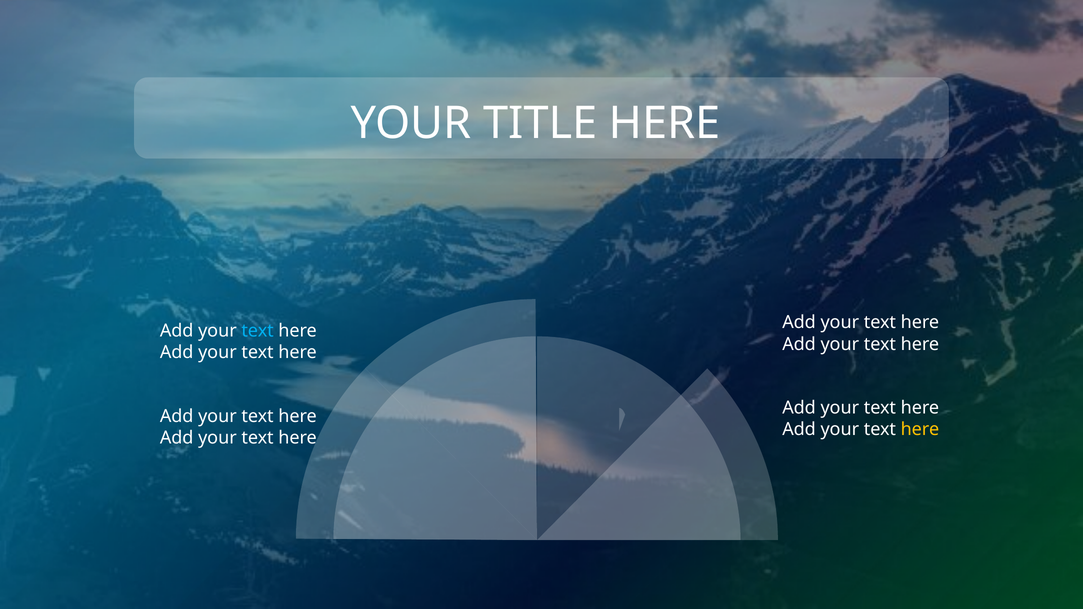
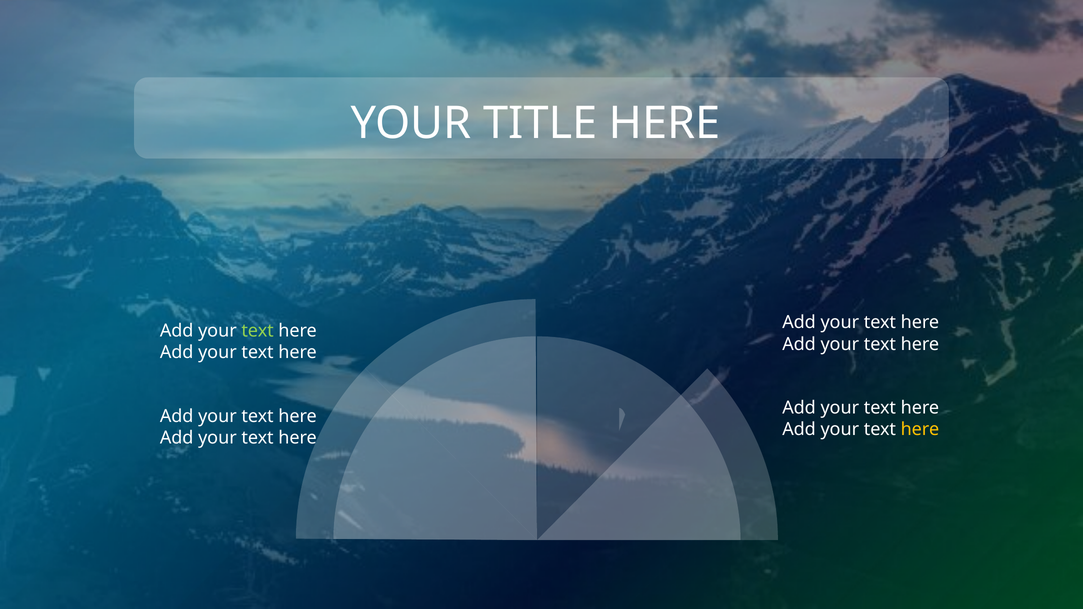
text colour: light blue -> light green (258, 331)
